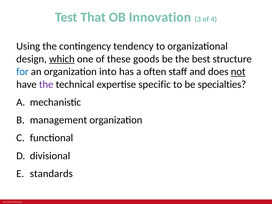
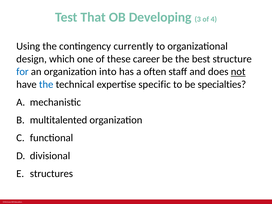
Innovation: Innovation -> Developing (160, 17)
tendency: tendency -> currently (133, 46)
which underline: present -> none (62, 59)
goods: goods -> career (146, 59)
the colour: purple -> blue (46, 84)
management: management -> multitalented (59, 120)
standards: standards -> structures (51, 174)
